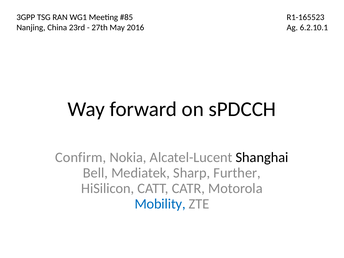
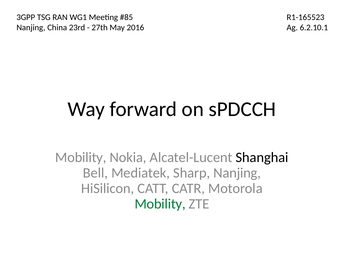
Confirm: Confirm -> Mobility (81, 158)
Sharp Further: Further -> Nanjing (237, 173)
Mobility colour: blue -> green (160, 204)
